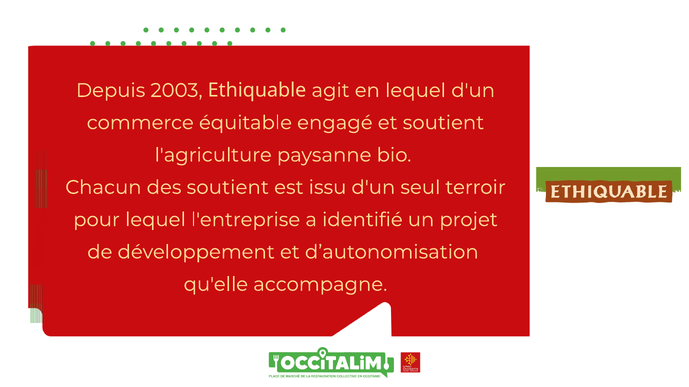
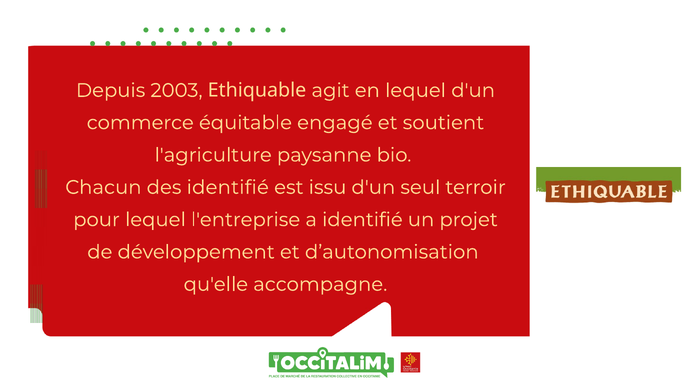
des soutient: soutient -> identifié (228, 188)
